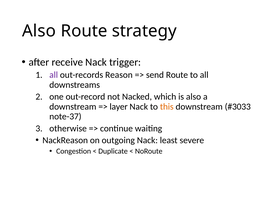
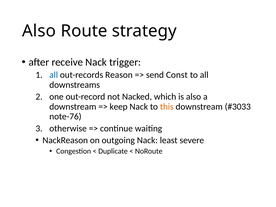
all colour: purple -> blue (54, 75)
send Route: Route -> Const (177, 75)
layer: layer -> keep (119, 107)
note-37: note-37 -> note-76 (65, 117)
